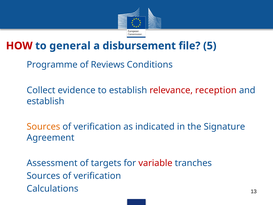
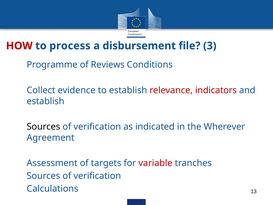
general: general -> process (70, 46)
5: 5 -> 3 (210, 46)
reception: reception -> indicators (216, 90)
Sources colour: orange -> black (43, 127)
Signature: Signature -> Wherever (224, 127)
